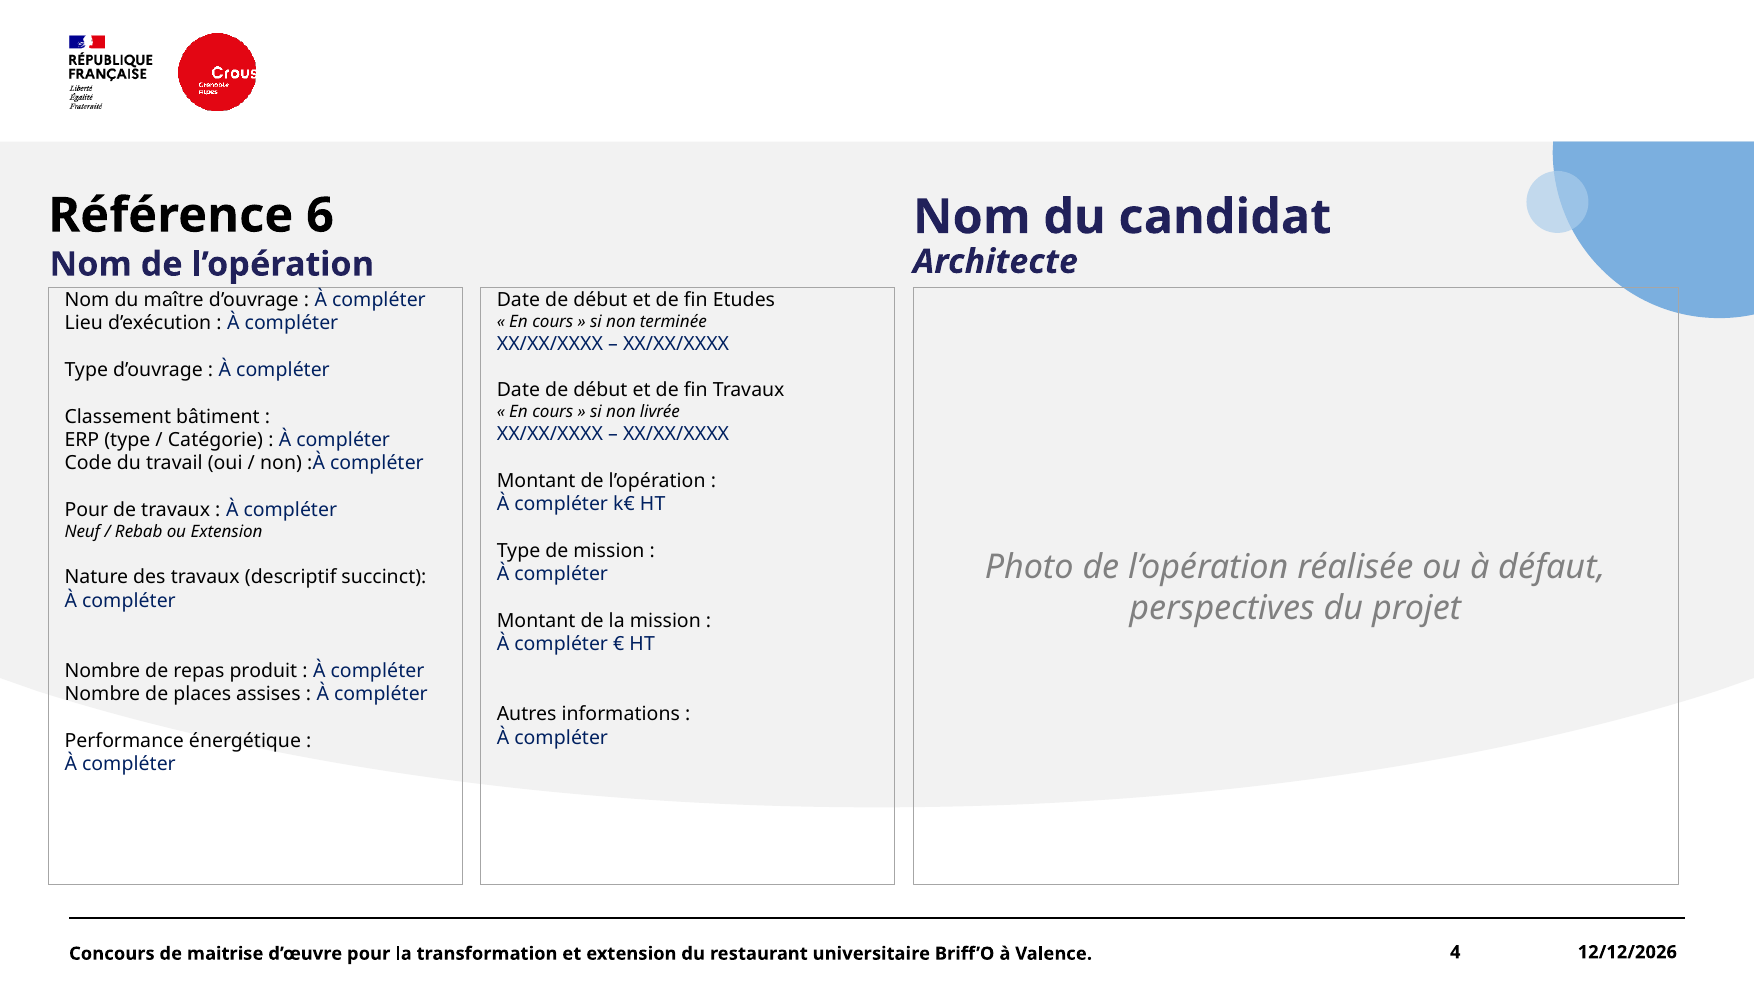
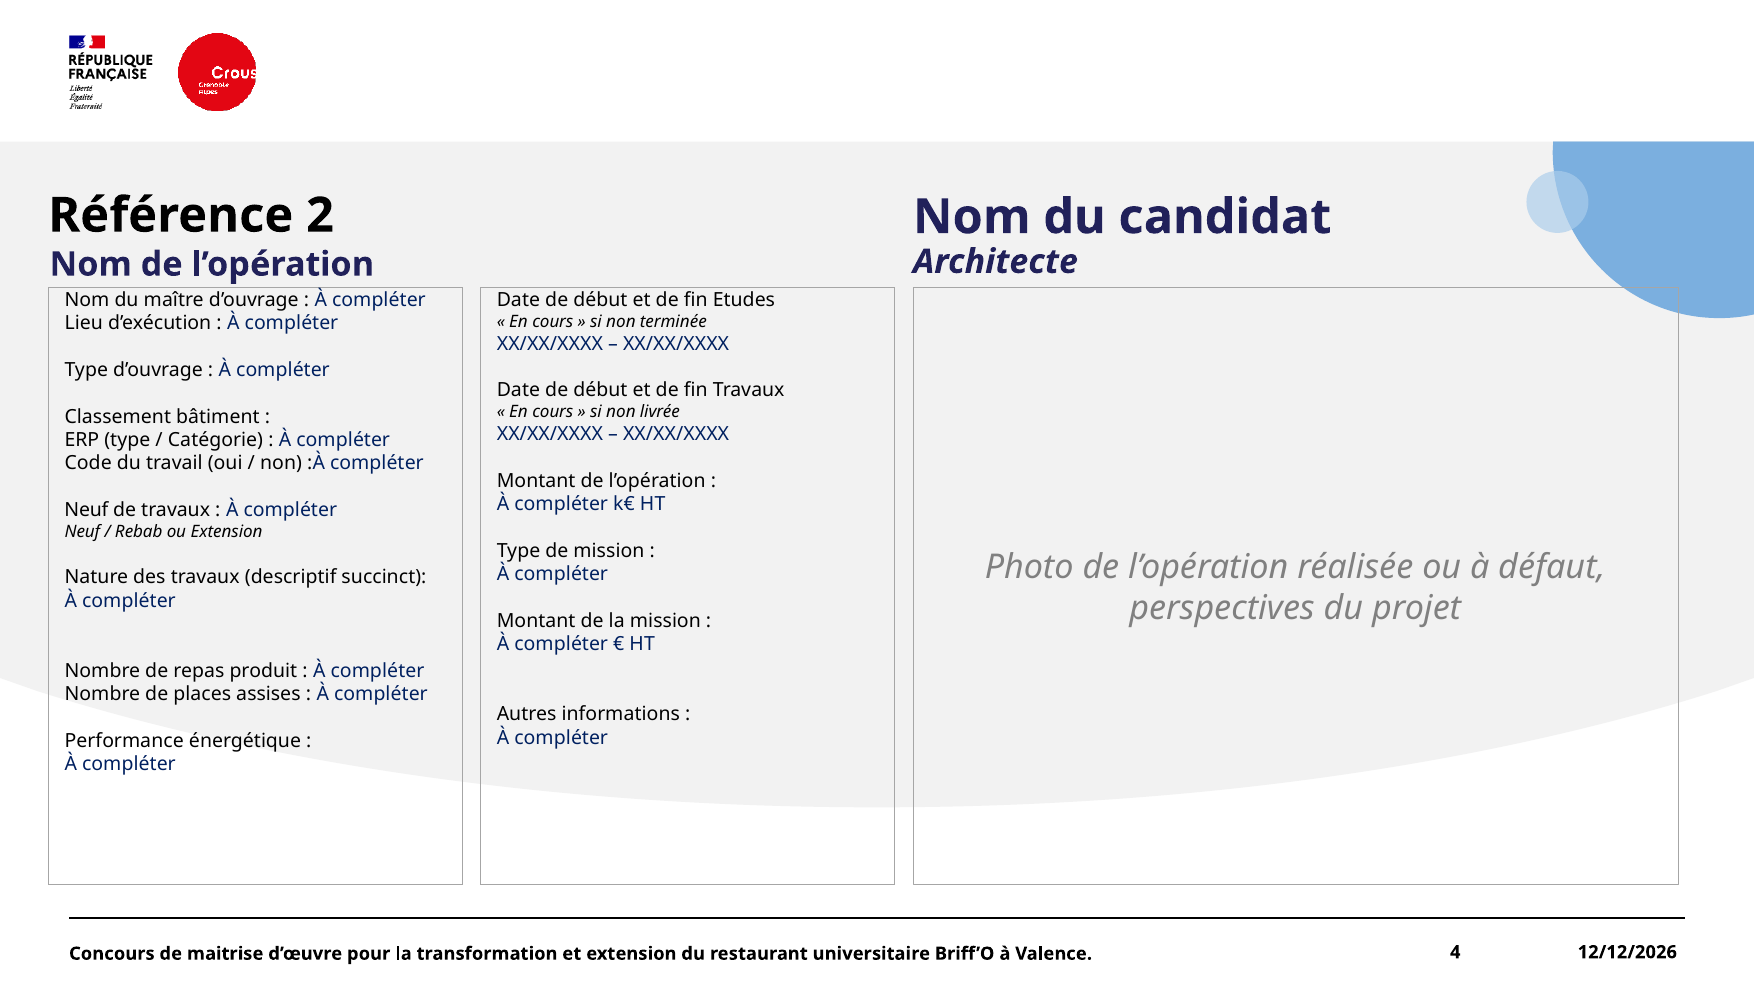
6: 6 -> 2 (320, 215)
Pour: Pour -> Neuf (86, 510)
